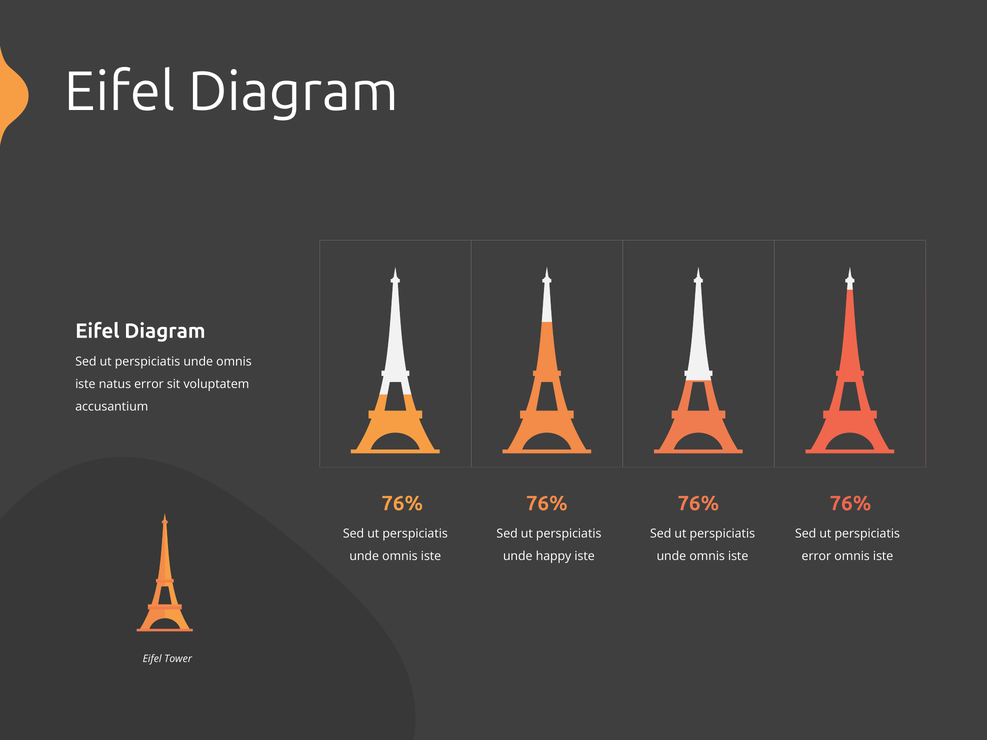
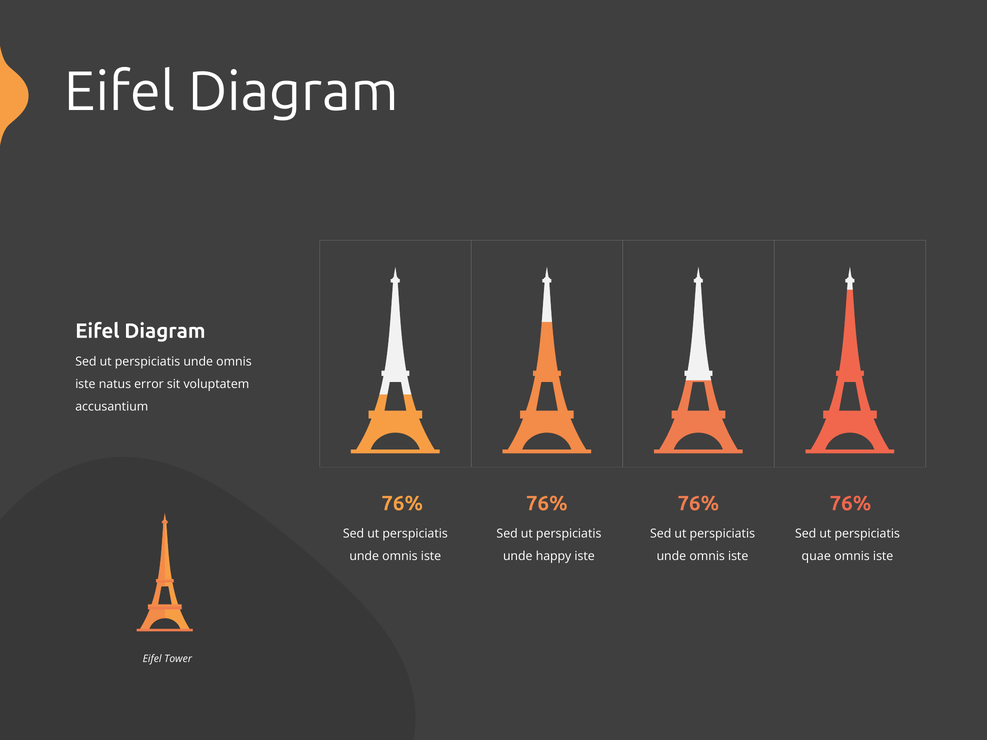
error: error -> quae (816, 556)
